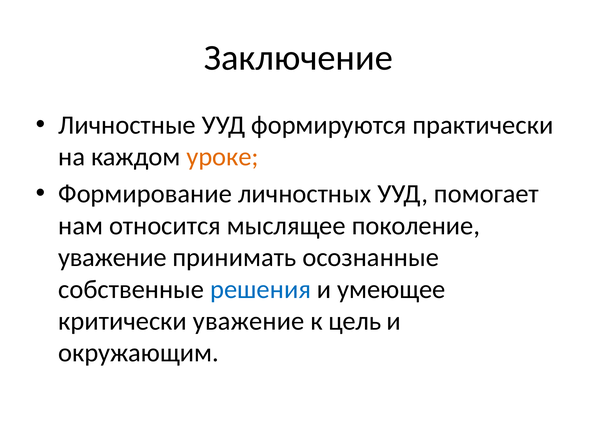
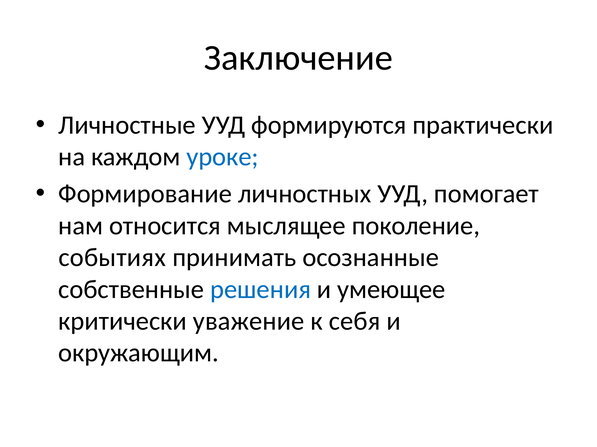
уроке colour: orange -> blue (223, 157)
уважение: уважение -> событиях (112, 258)
цель: цель -> себя (355, 322)
